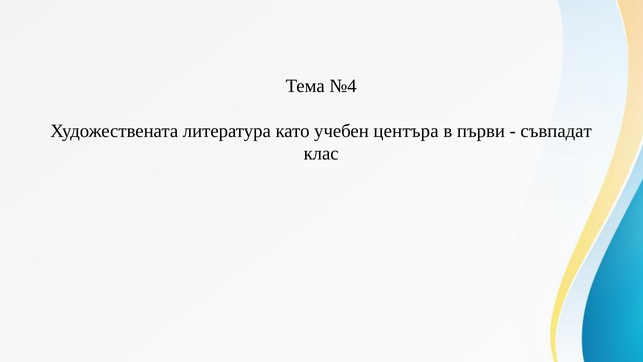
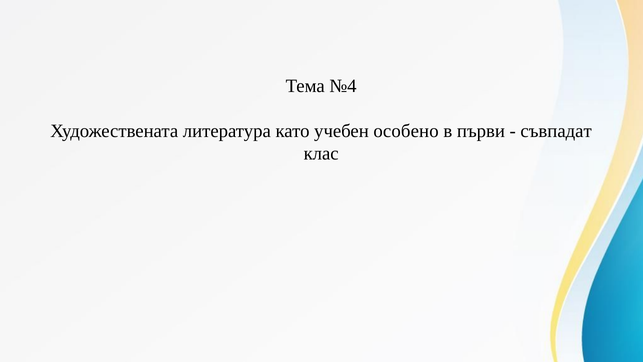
центъра: центъра -> особено (406, 131)
